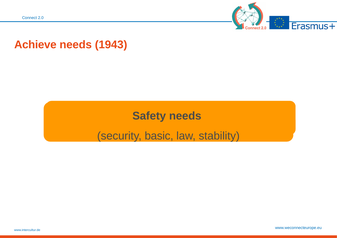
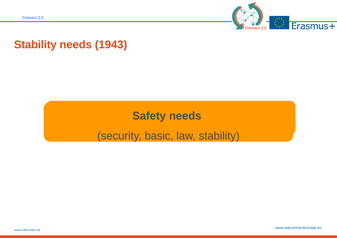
Achieve: Achieve -> Stability (35, 45)
